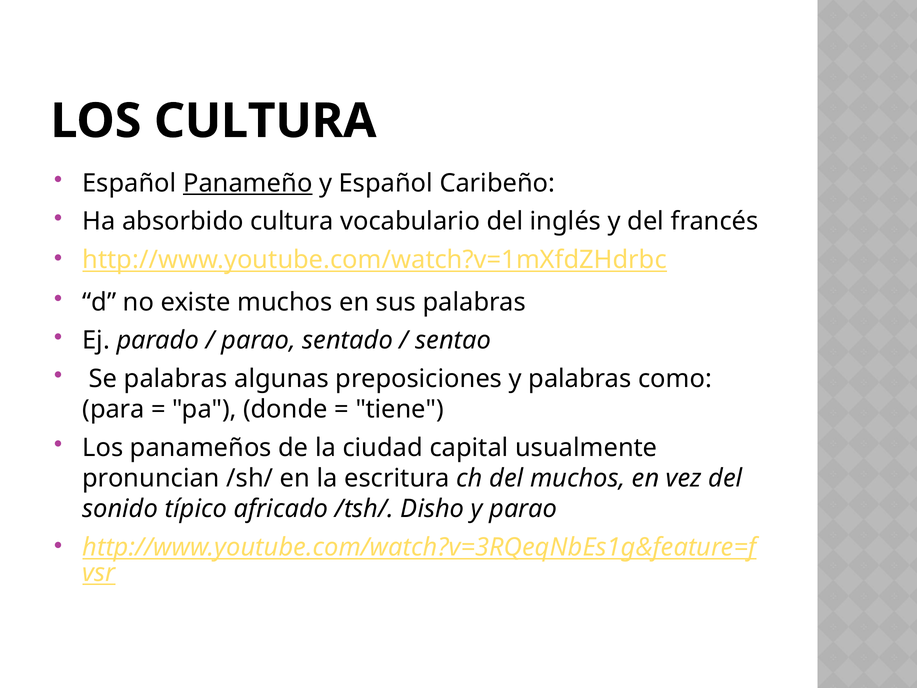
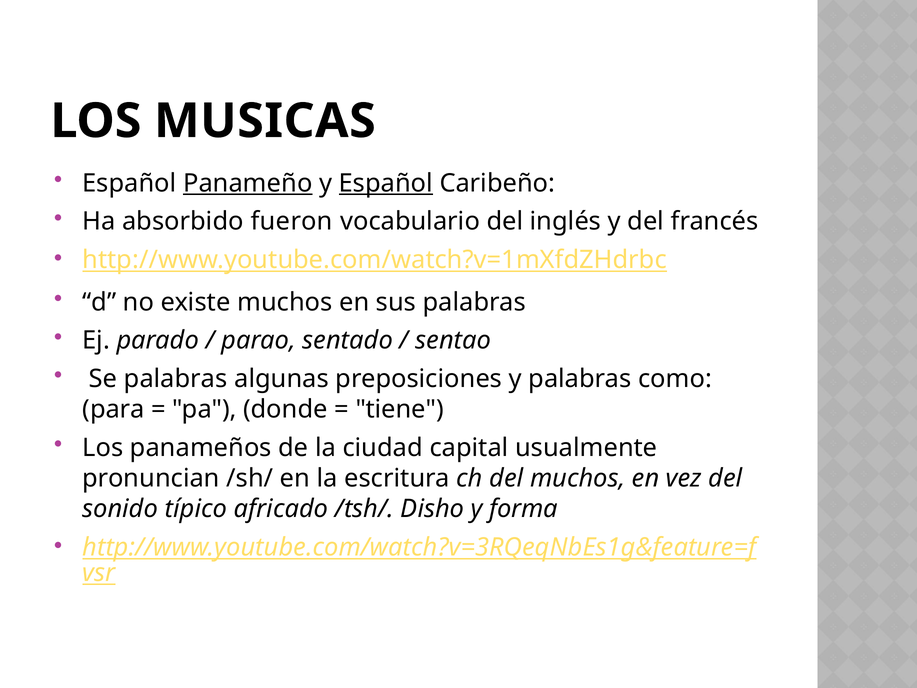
LOS CULTURA: CULTURA -> MUSICAS (265, 121)
Español underline: none -> present (386, 183)
absorbido cultura: cultura -> fueron (292, 221)
y parao: parao -> forma (523, 509)
